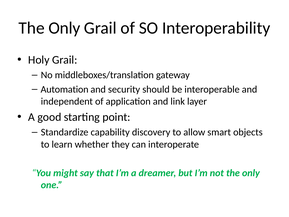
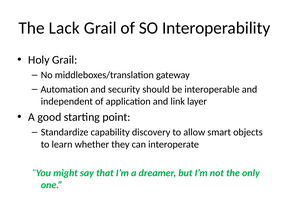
Only: Only -> Lack (64, 28)
